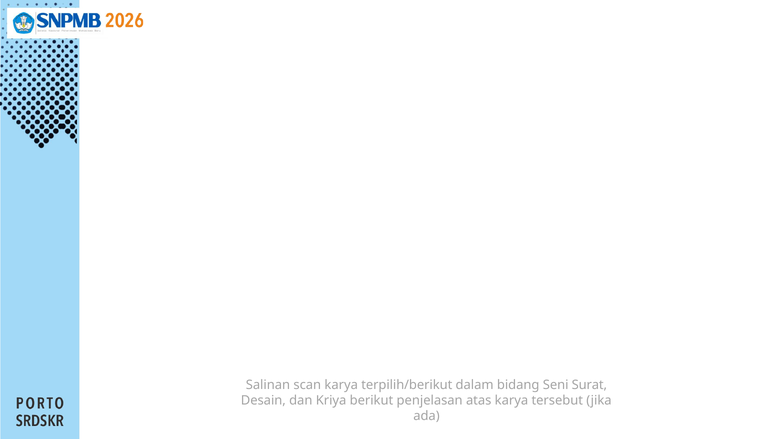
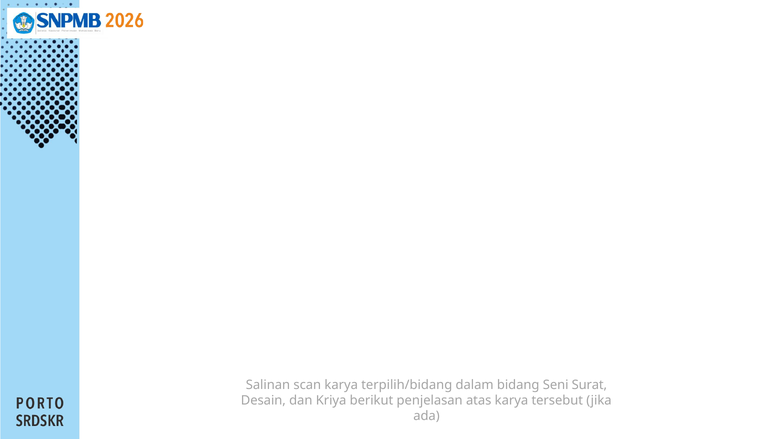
terpilih/berikut: terpilih/berikut -> terpilih/bidang (407, 385)
